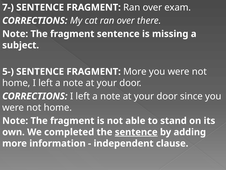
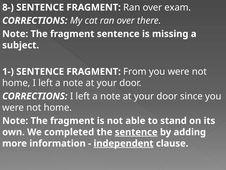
7-: 7- -> 8- (8, 7)
5-: 5- -> 1- (8, 71)
FRAGMENT More: More -> From (135, 71)
independent underline: none -> present (124, 143)
